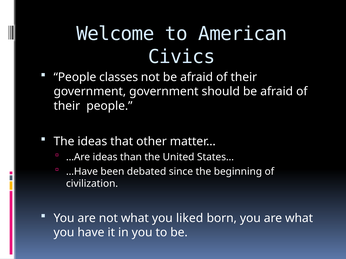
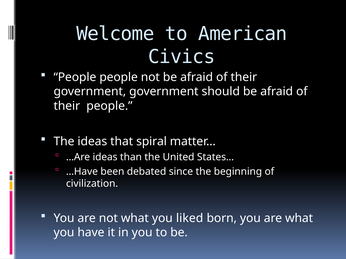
People classes: classes -> people (119, 77)
other: other -> spiral (152, 142)
